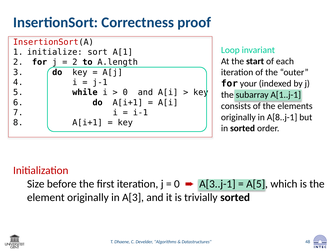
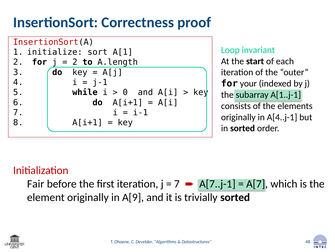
A[8..j-1: A[8..j-1 -> A[4..j-1 (282, 117)
Size: Size -> Fair (36, 183)
0: 0 -> 7 (177, 183)
A[3..j-1: A[3..j-1 -> A[7..j-1 (217, 183)
A[5: A[5 -> A[7 (257, 183)
A[3: A[3 -> A[9 (133, 197)
